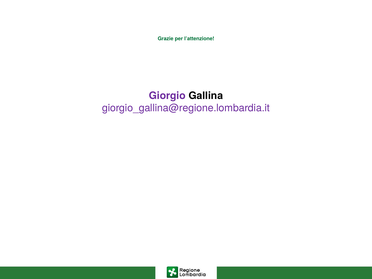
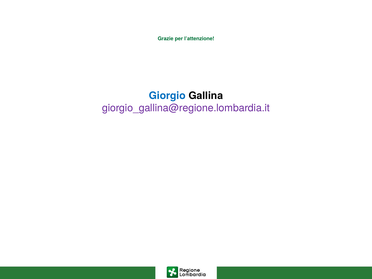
Giorgio colour: purple -> blue (167, 96)
